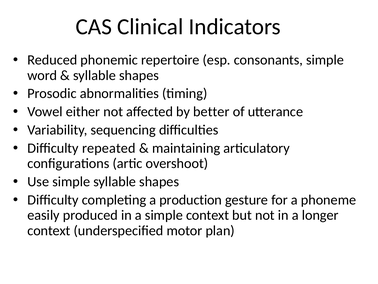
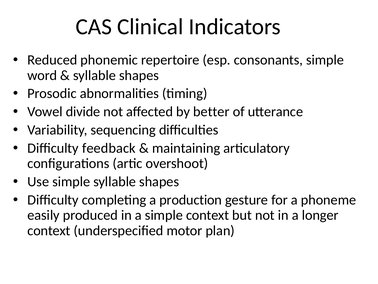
either: either -> divide (83, 112)
repeated: repeated -> feedback (109, 148)
